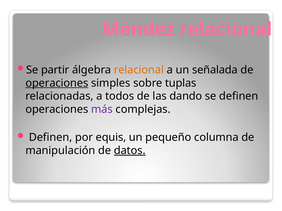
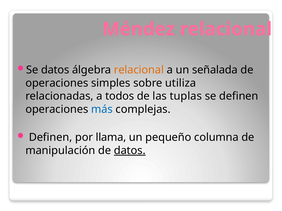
Se partir: partir -> datos (55, 70)
operaciones underline: present -> none (57, 83)
tuplas: tuplas -> utiliza (181, 83)
dando: dando -> tuplas (186, 96)
más colour: purple -> blue (102, 109)
equis: equis -> llama (111, 138)
